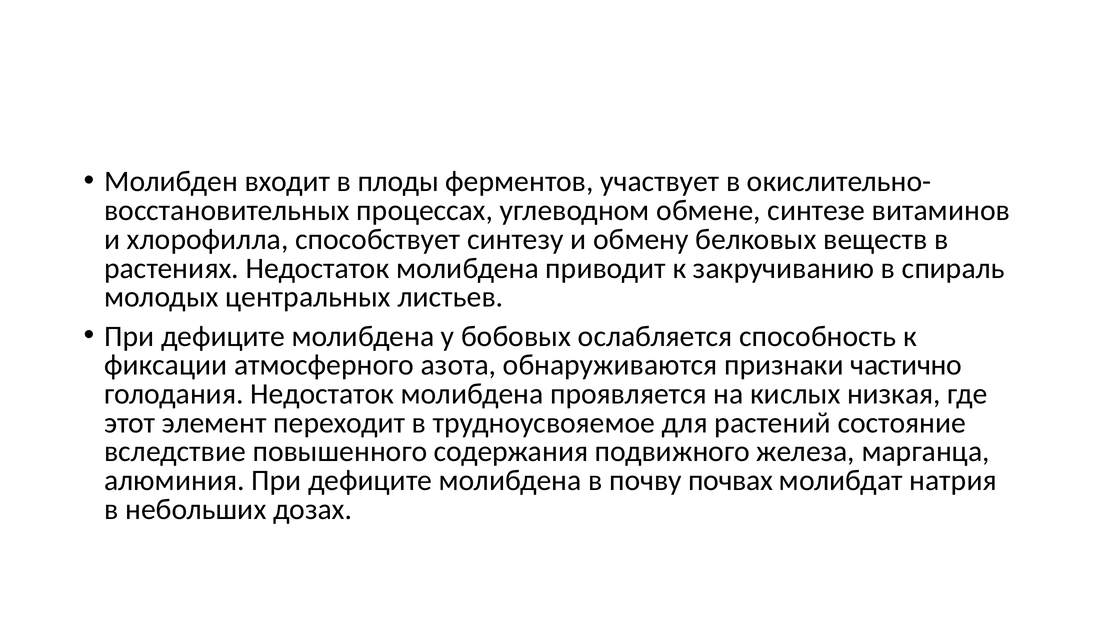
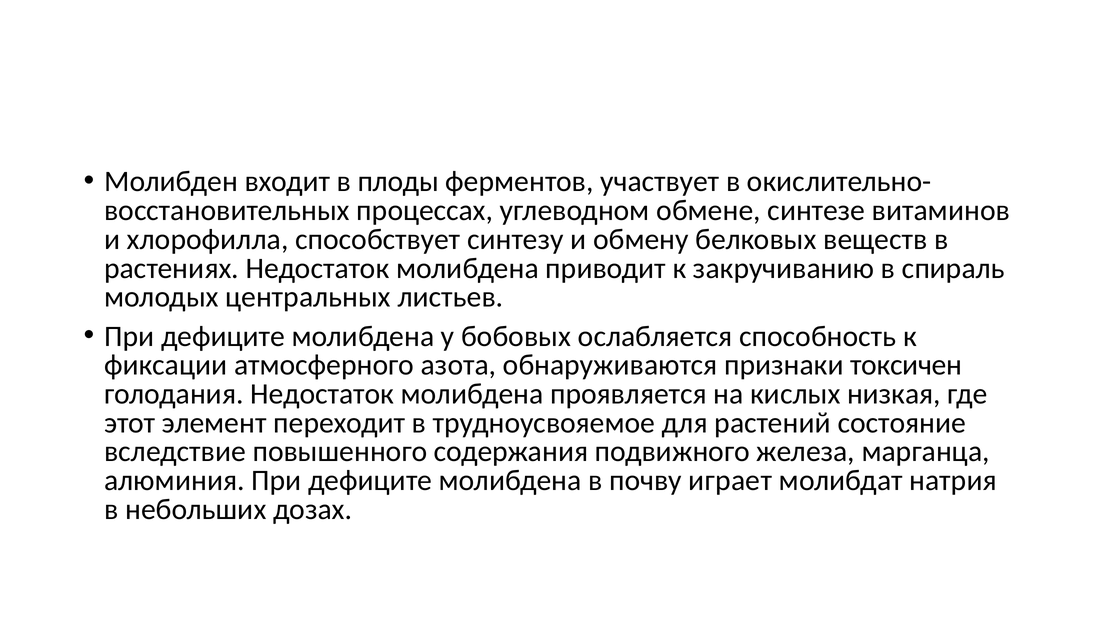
частично: частично -> токсичен (906, 365)
почвах: почвах -> играет (730, 481)
